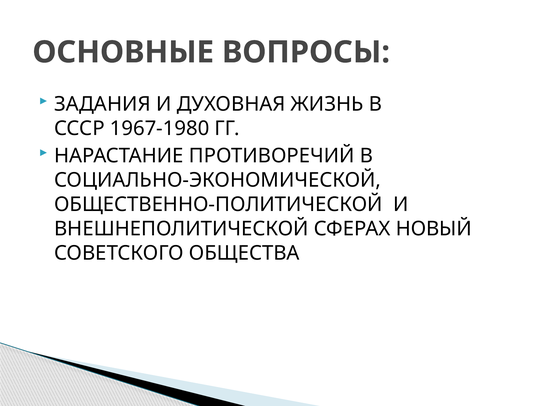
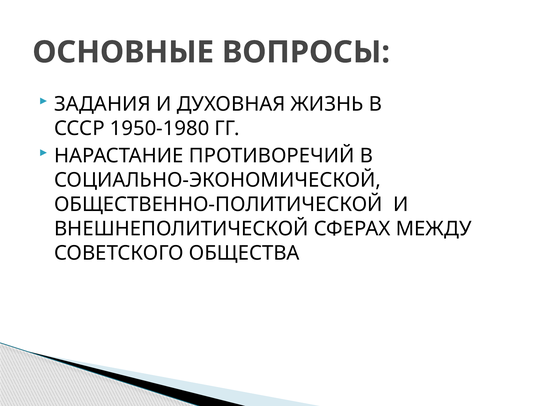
1967-1980: 1967-1980 -> 1950-1980 (160, 129)
НОВЫЙ: НОВЫЙ -> МЕЖДУ (434, 229)
